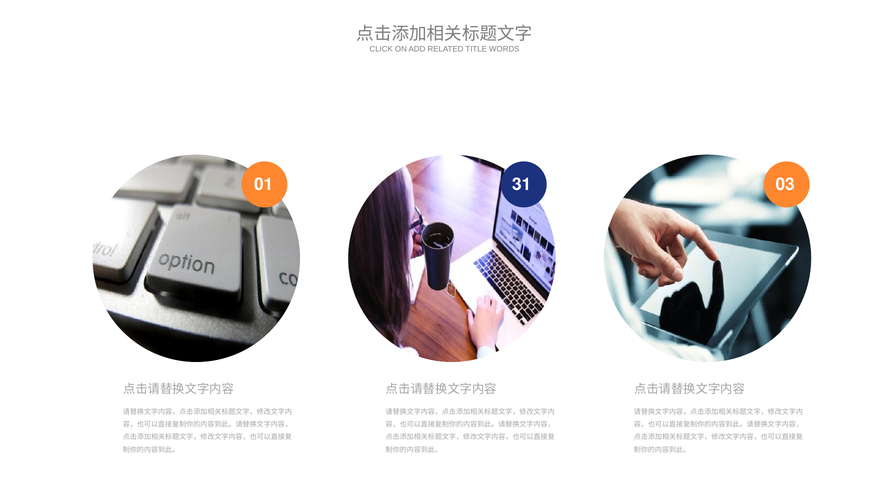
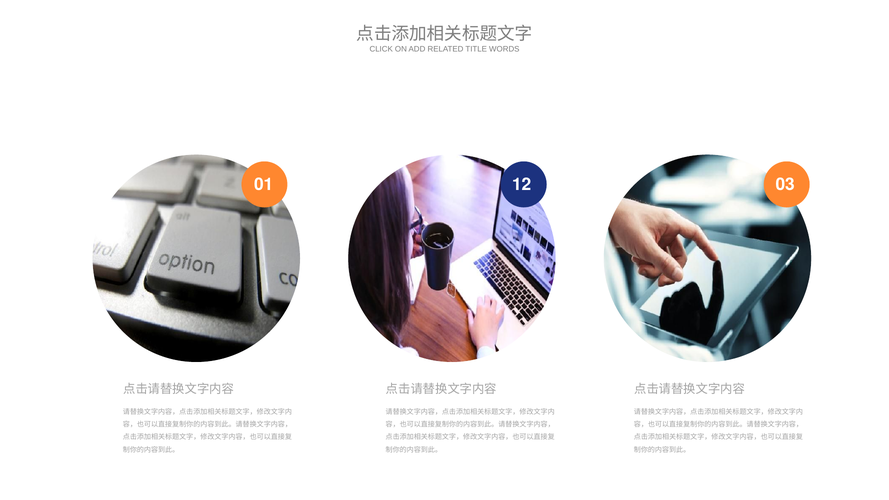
31: 31 -> 12 (522, 184)
